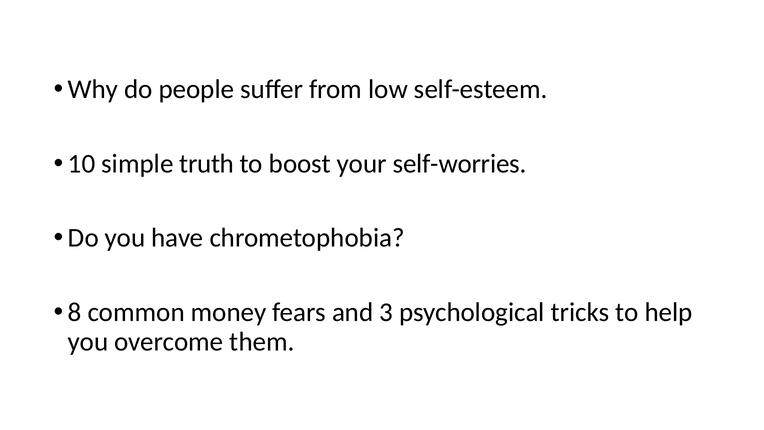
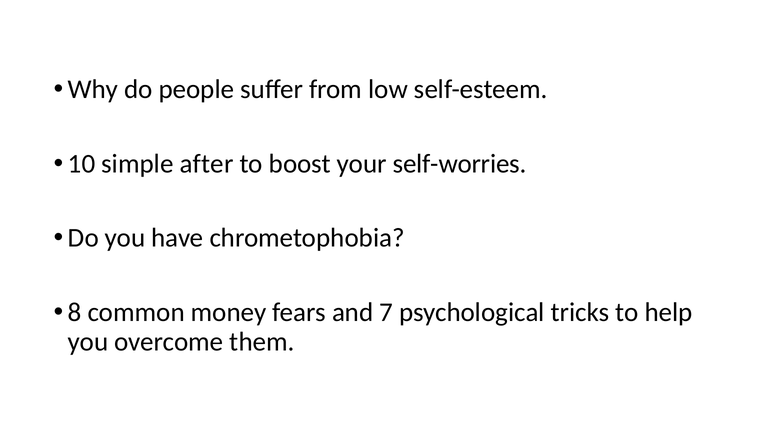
truth: truth -> after (207, 164)
3: 3 -> 7 (386, 312)
